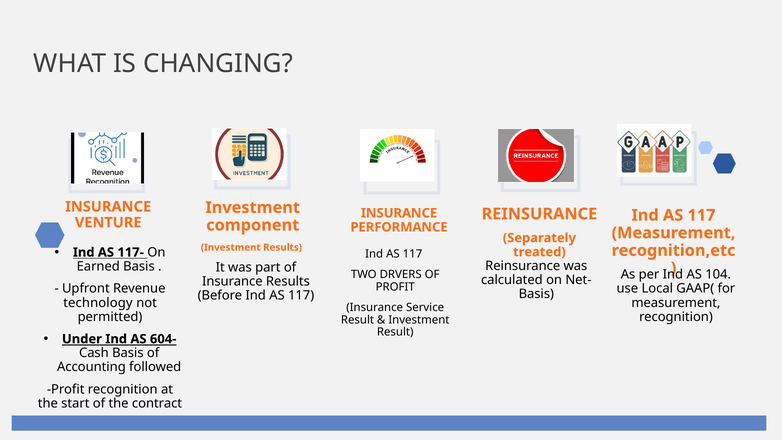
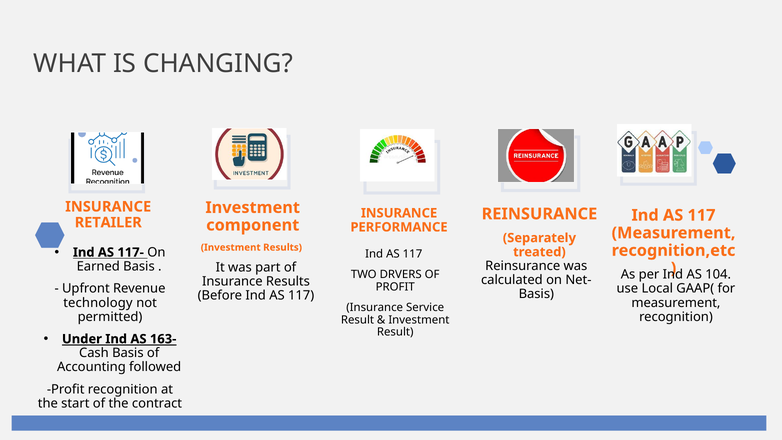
VENTURE: VENTURE -> RETAILER (108, 222)
604-: 604- -> 163- (163, 339)
